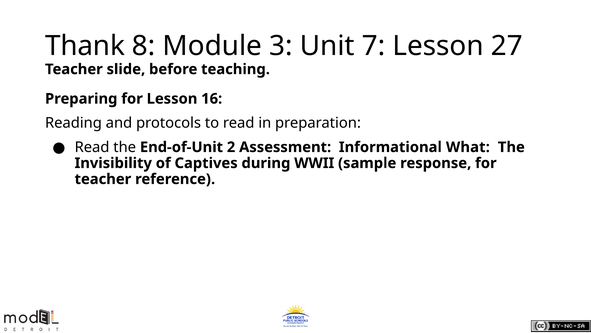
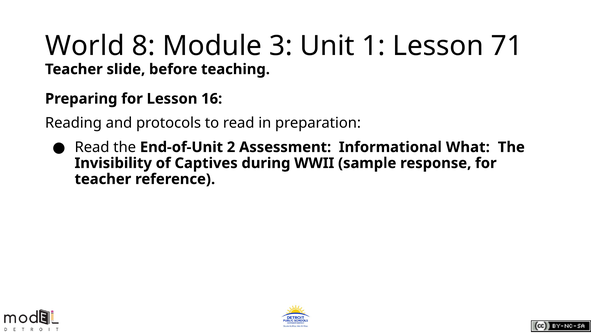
Thank: Thank -> World (85, 46)
7: 7 -> 1 (374, 46)
27: 27 -> 71 (507, 46)
